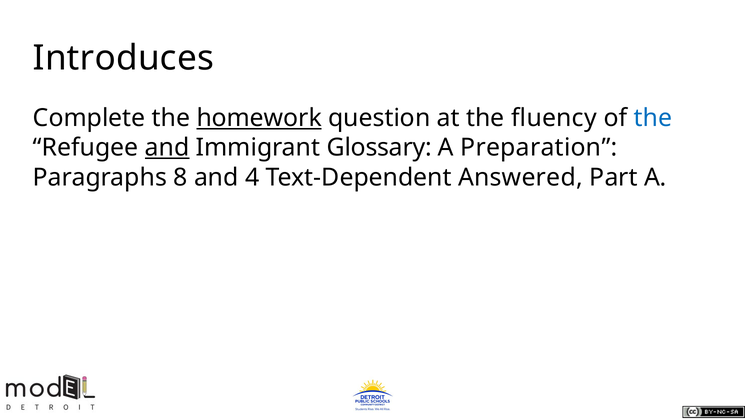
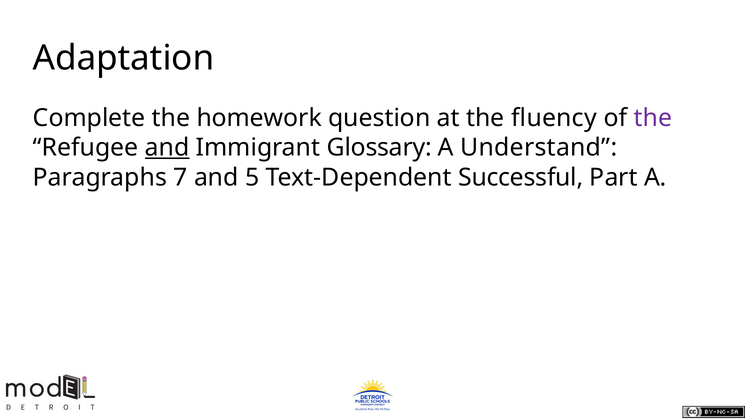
Introduces: Introduces -> Adaptation (124, 58)
homework underline: present -> none (259, 118)
the colour: blue -> purple (653, 118)
Preparation: Preparation -> Understand (539, 148)
8: 8 -> 7 (181, 178)
4: 4 -> 5 (252, 178)
Answered: Answered -> Successful (521, 178)
